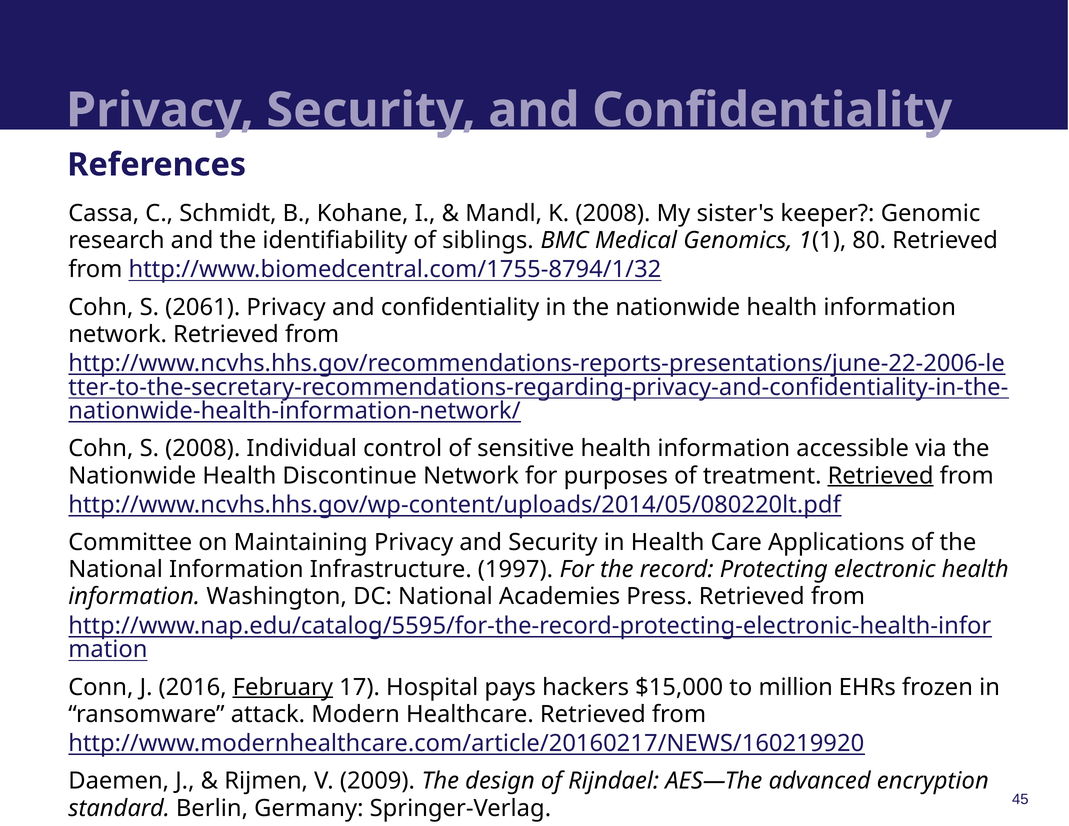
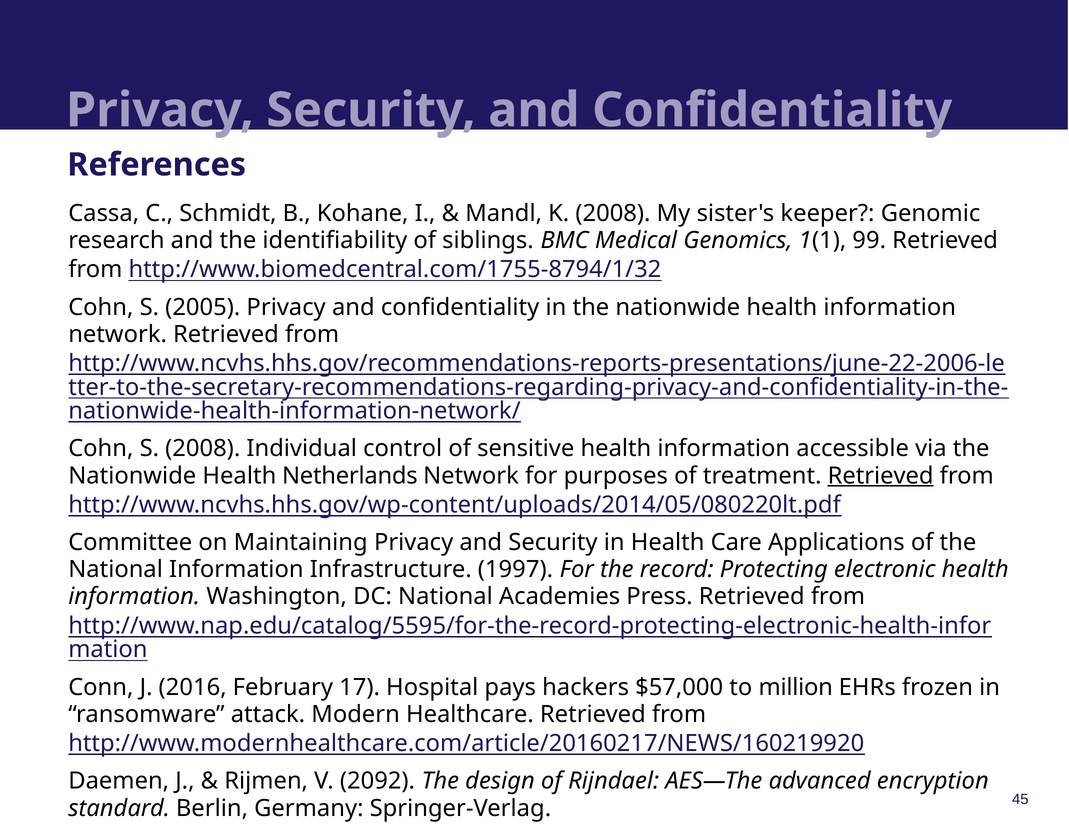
80: 80 -> 99 (869, 240)
2061: 2061 -> 2005 (203, 307)
Discontinue: Discontinue -> Netherlands (350, 476)
February underline: present -> none (283, 687)
$15,000: $15,000 -> $57,000 (679, 687)
2009: 2009 -> 2092 (377, 781)
